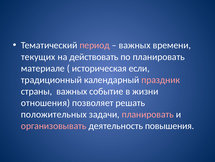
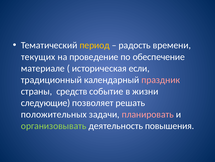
период colour: pink -> yellow (95, 45)
важных: важных -> радость (135, 45)
действовать: действовать -> проведение (94, 57)
по планировать: планировать -> обеспечение (159, 57)
страны важных: важных -> средств (72, 91)
отношения: отношения -> следующие (46, 102)
организовывать colour: pink -> light green (54, 125)
